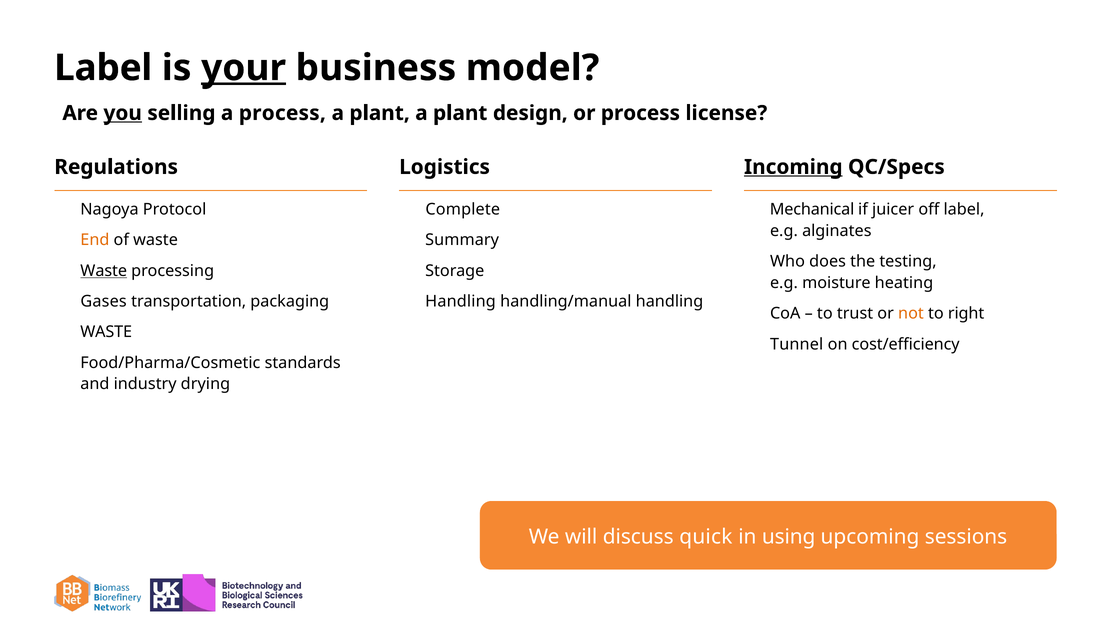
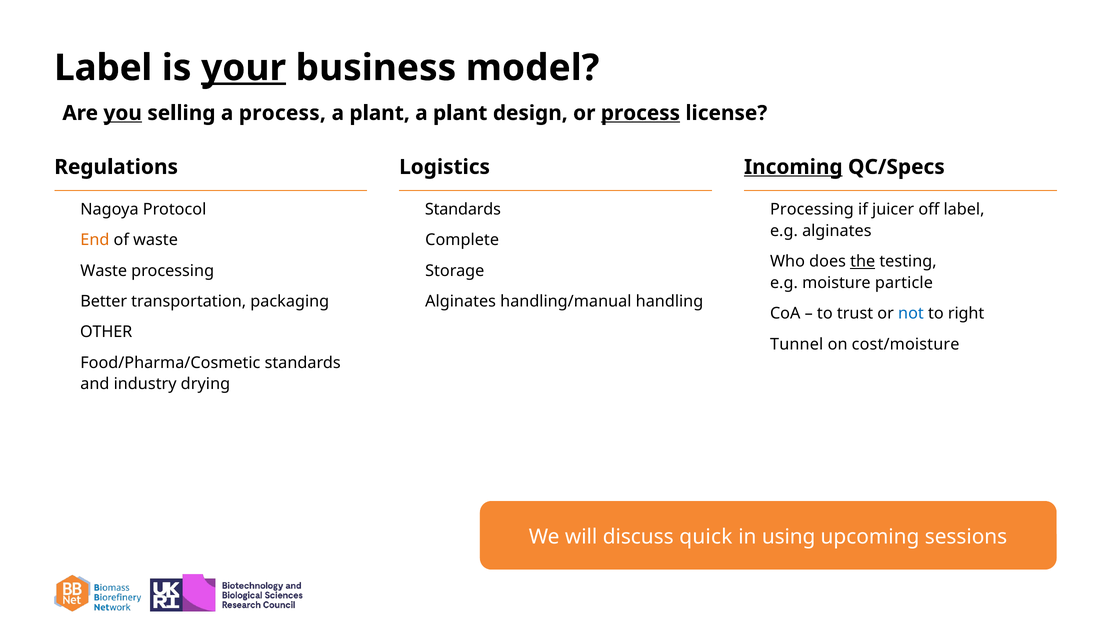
process underline: none -> present (640, 113)
Complete: Complete -> Standards (463, 209)
Mechanical: Mechanical -> Processing (812, 209)
Summary: Summary -> Complete (462, 240)
the underline: none -> present (863, 261)
Waste underline: present -> none (104, 271)
heating: heating -> particle (904, 283)
Gases: Gases -> Better (104, 301)
Handling: Handling -> Alginates (461, 301)
not colour: orange -> blue (911, 314)
WASTE: WASTE -> OTHER (106, 332)
cost/efficiency: cost/efficiency -> cost/moisture (906, 344)
